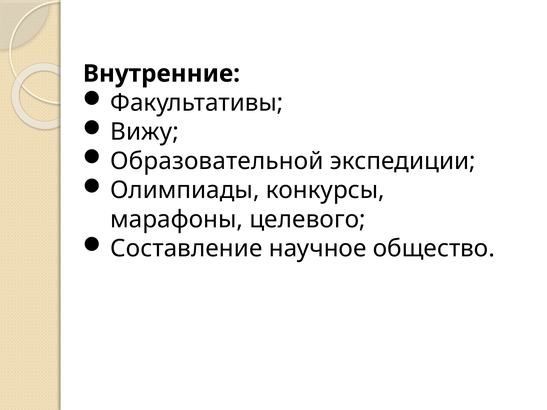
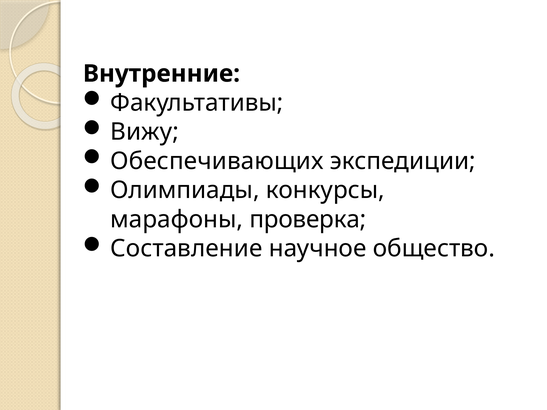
Образовательной: Образовательной -> Обеспечивающих (217, 161)
целевого: целевого -> проверка (308, 220)
